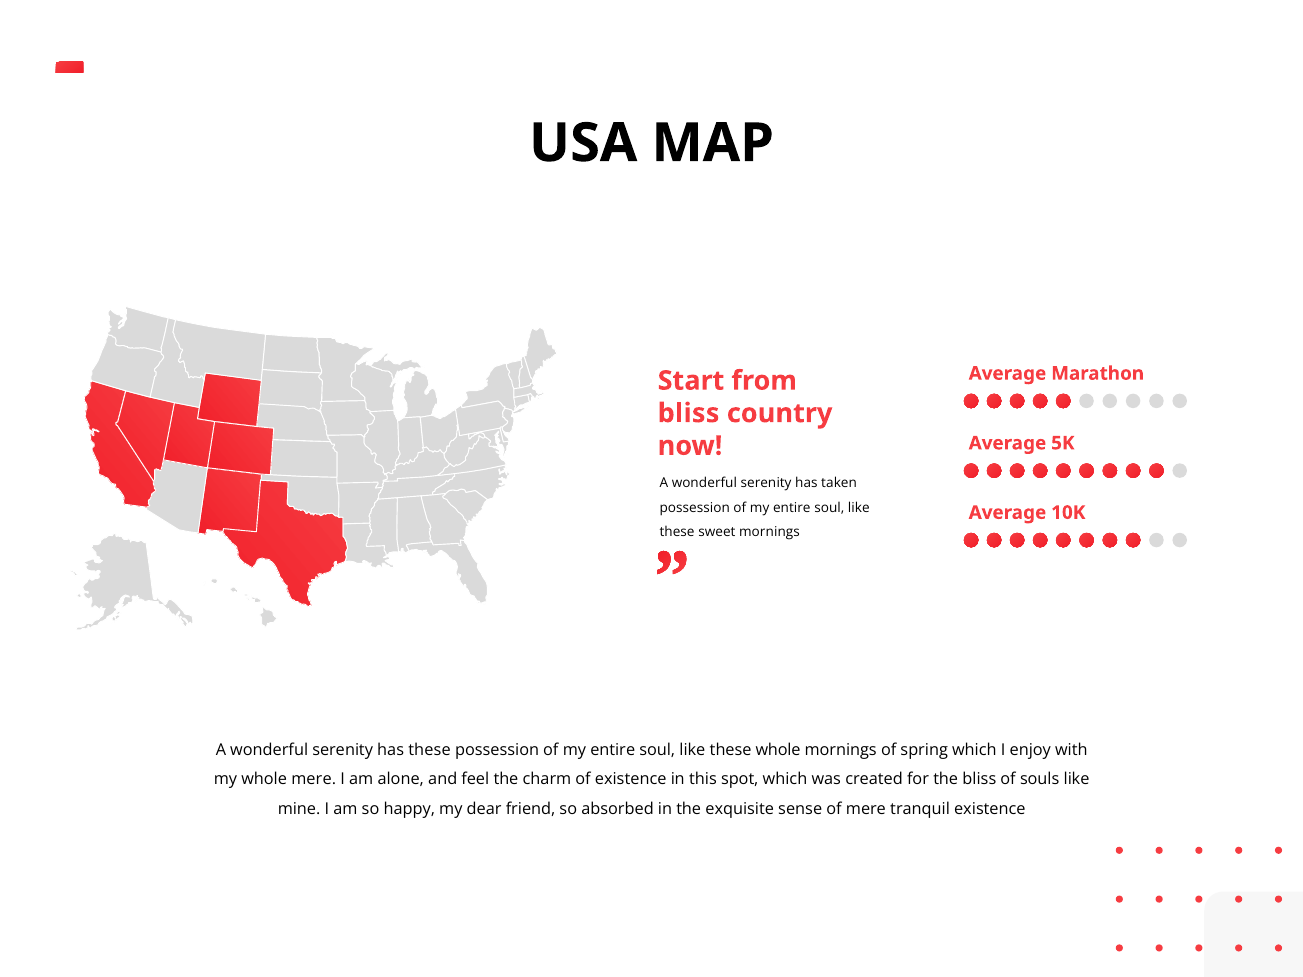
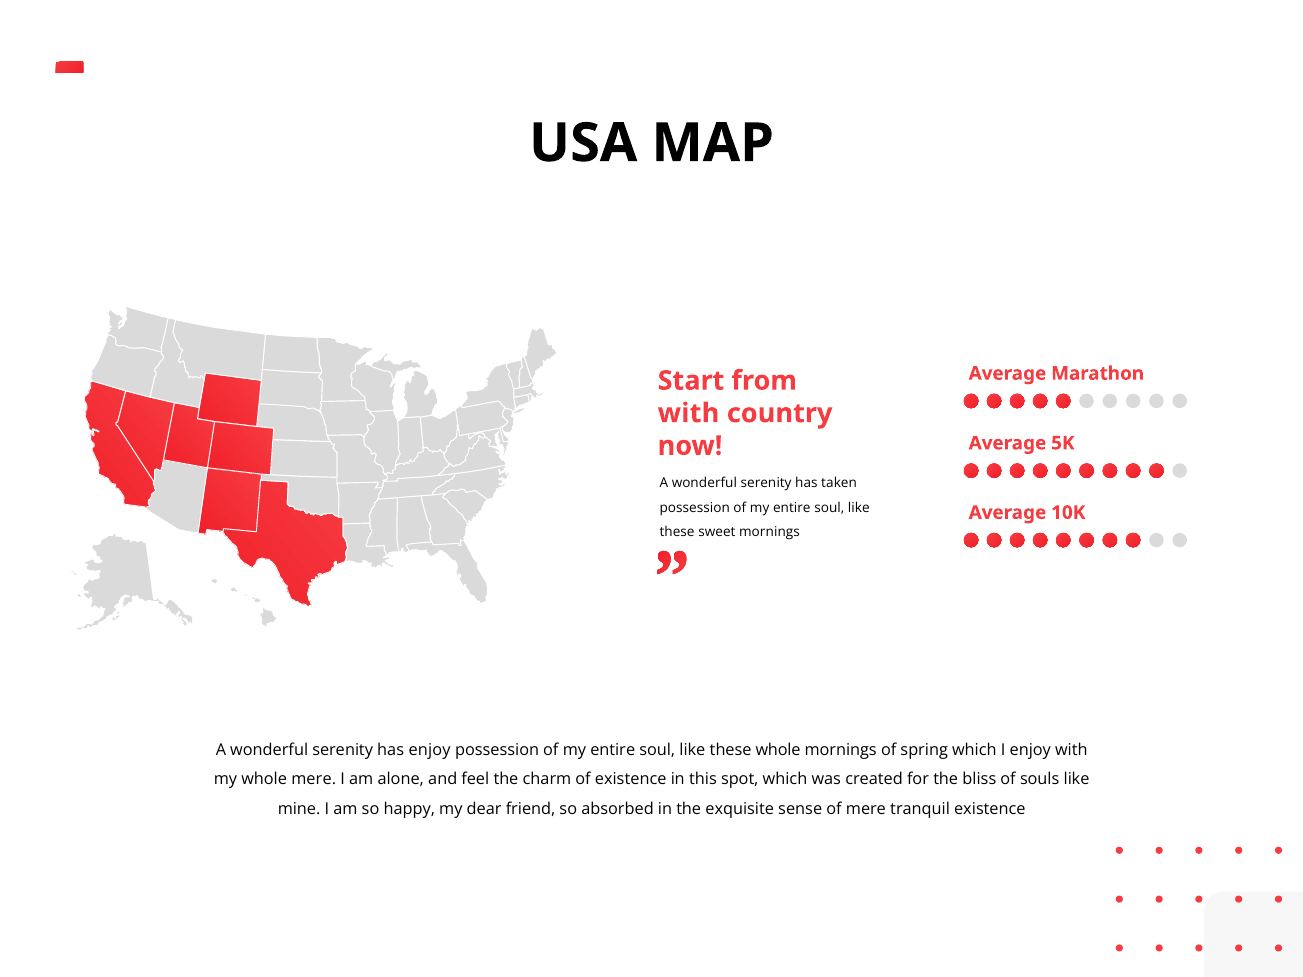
bliss: bliss -> with (689, 413)
has these: these -> enjoy (429, 750)
